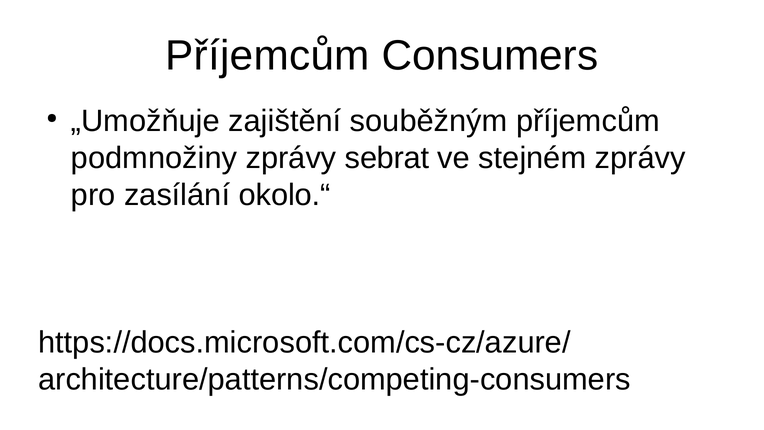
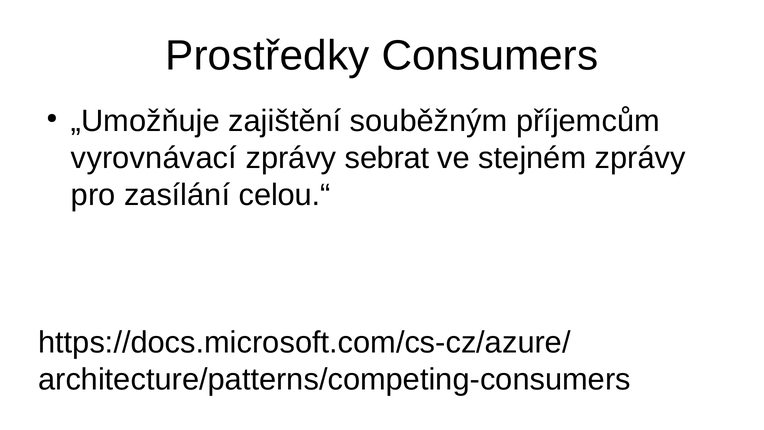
Příjemcům: Příjemcům -> Prostředky (267, 56)
podmnožiny: podmnožiny -> vyrovnávací (154, 158)
okolo.“: okolo.“ -> celou.“ (285, 195)
